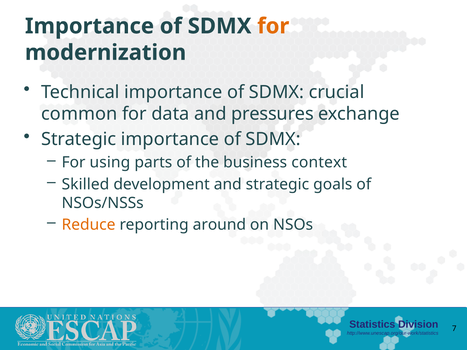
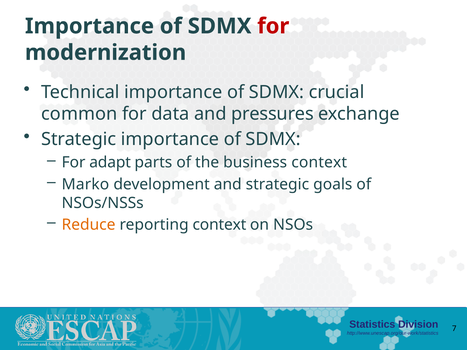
for colour: orange -> red (273, 26)
using: using -> adapt (110, 163)
Skilled: Skilled -> Marko (85, 184)
reporting around: around -> context (219, 225)
